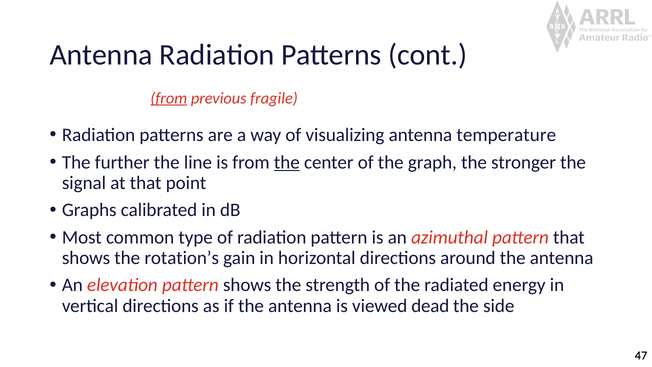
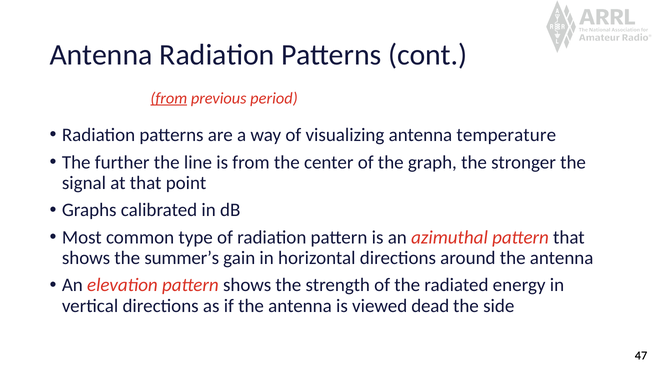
fragile: fragile -> period (274, 98)
the underline: present -> none (287, 162)
rotation’s: rotation’s -> summer’s (182, 258)
